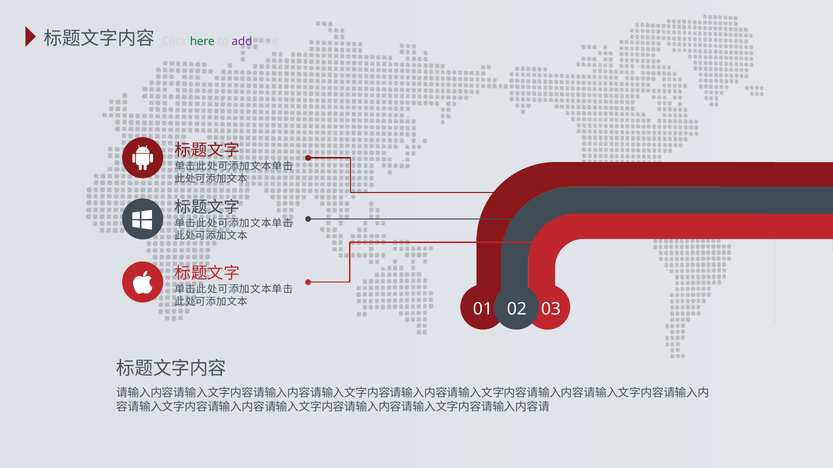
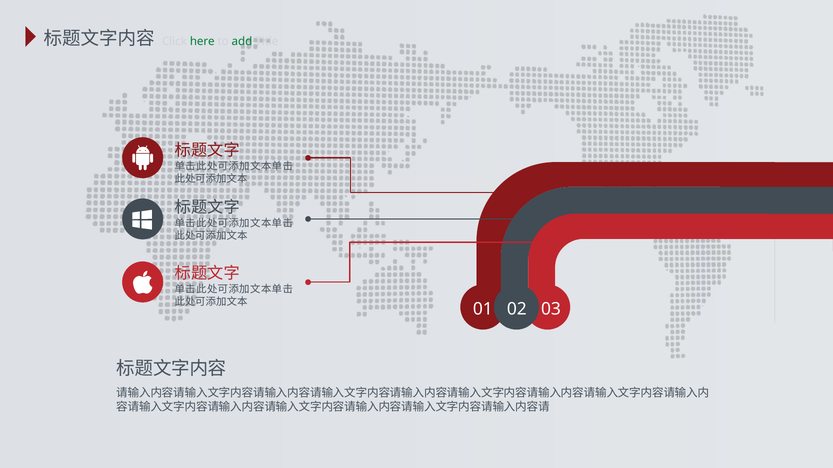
add colour: purple -> green (242, 41)
